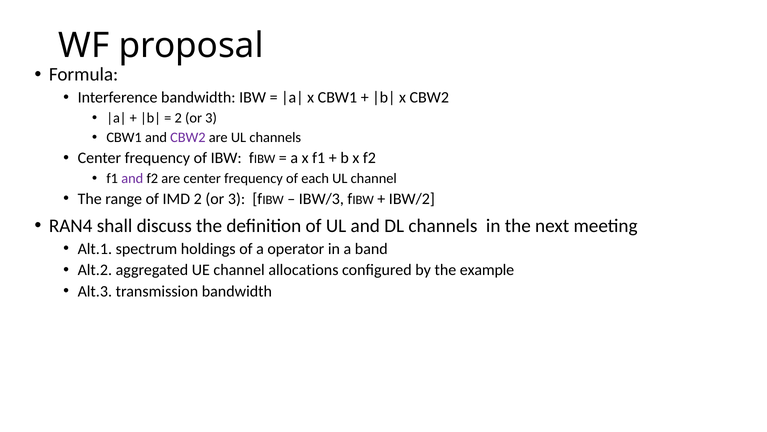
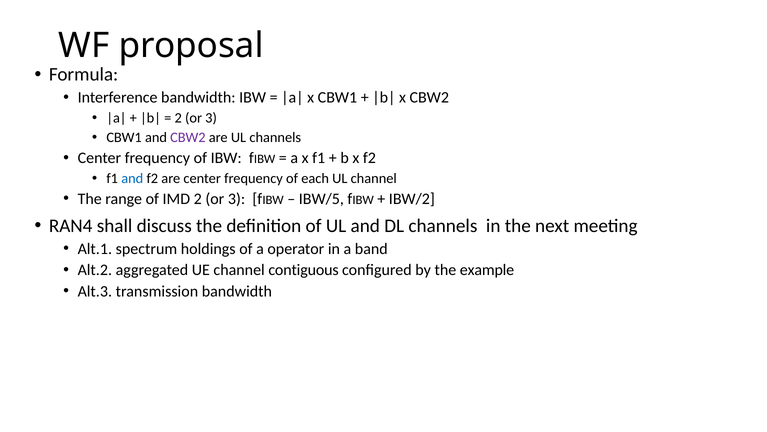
and colour: purple -> blue (132, 178)
IBW/3: IBW/3 -> IBW/5 (321, 198)
allocations: allocations -> contiguous (304, 270)
